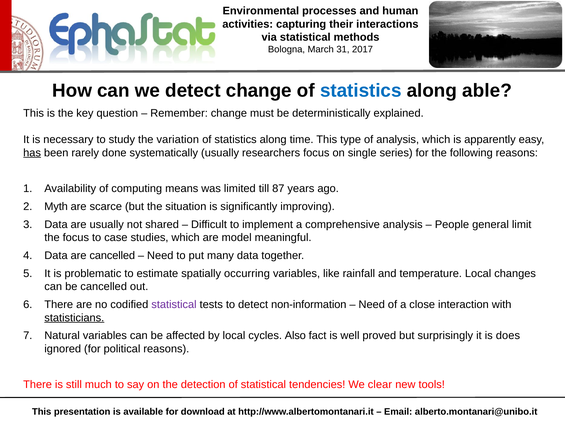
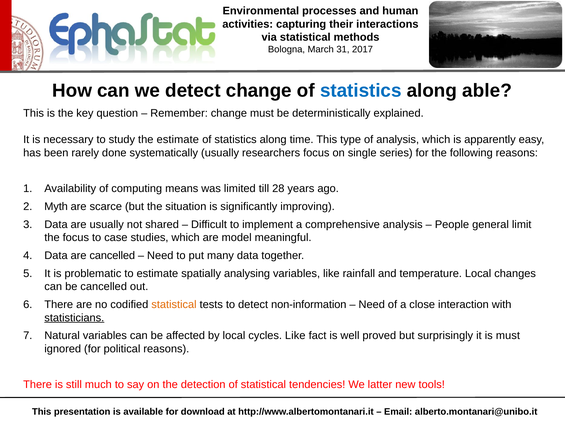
the variation: variation -> estimate (178, 139)
has underline: present -> none (32, 153)
87: 87 -> 28 (278, 188)
occurring: occurring -> analysing (247, 273)
statistical colour: purple -> orange (174, 304)
cycles Also: Also -> Like (295, 335)
is does: does -> must (508, 335)
clear: clear -> latter (380, 384)
